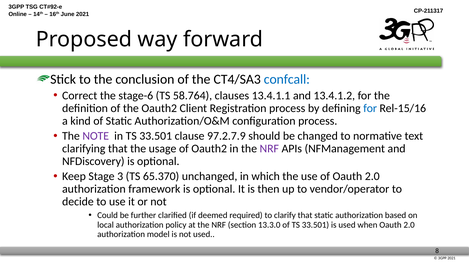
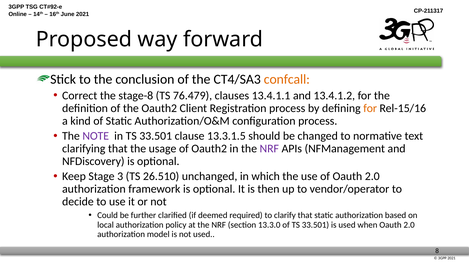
confcall colour: blue -> orange (287, 79)
stage-6: stage-6 -> stage-8 (136, 95)
58.764: 58.764 -> 76.479 (193, 95)
for colour: blue -> orange (370, 108)
97.2.7.9: 97.2.7.9 -> 13.3.1.5 (226, 136)
65.370: 65.370 -> 26.510 (161, 176)
